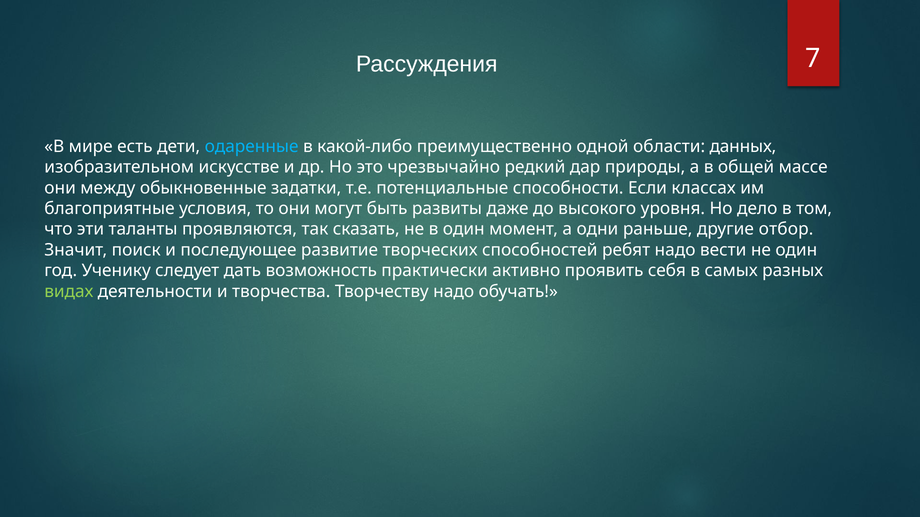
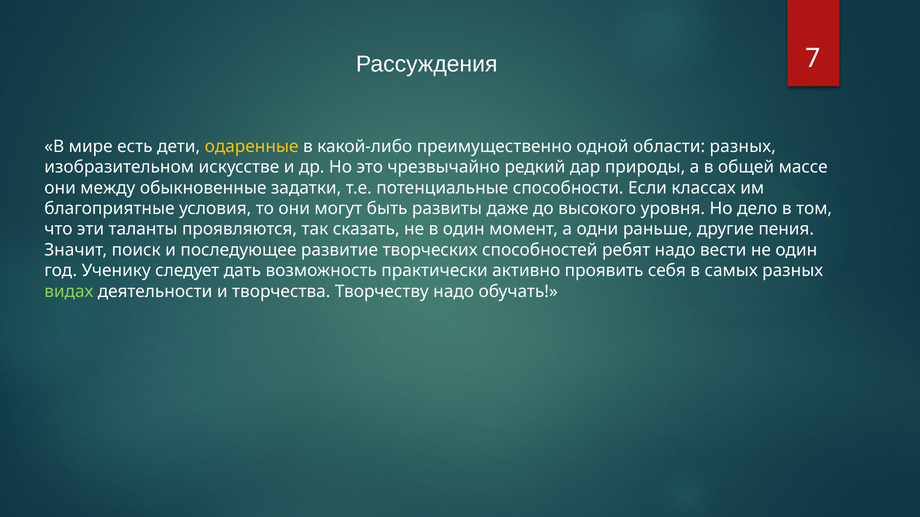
одаренные colour: light blue -> yellow (252, 147)
области данных: данных -> разных (743, 147)
отбор: отбор -> пения (786, 230)
